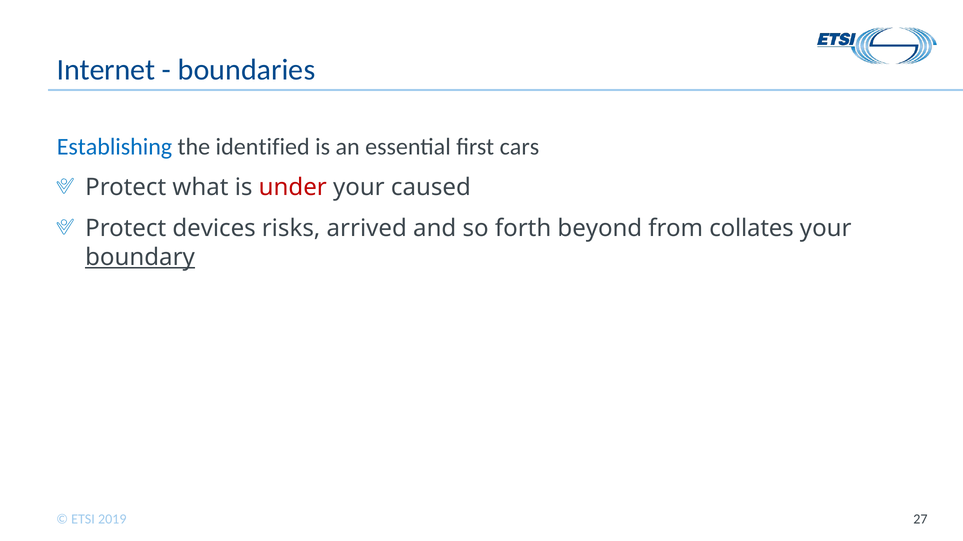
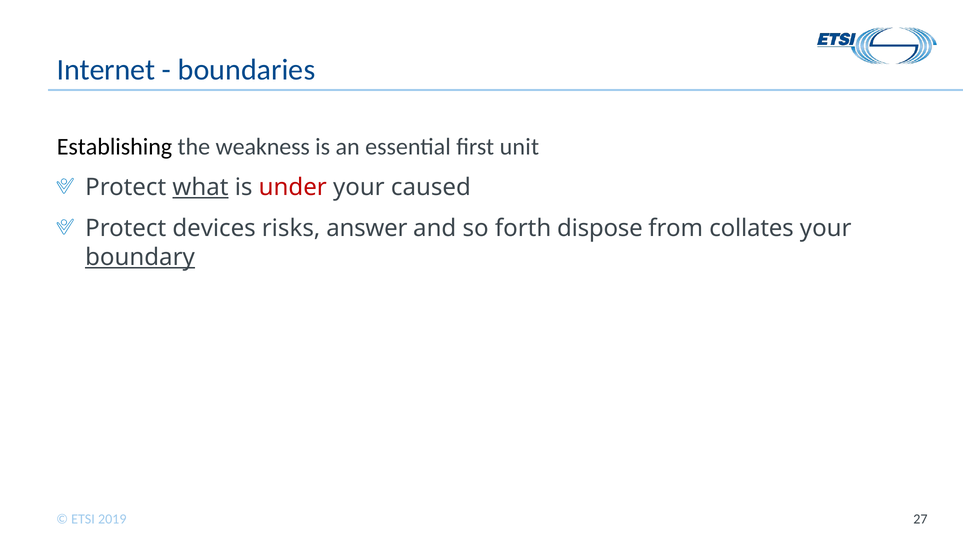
Establishing colour: blue -> black (114, 147)
identified: identified -> weakness (263, 147)
cars: cars -> unit (519, 147)
what underline: none -> present (200, 188)
arrived: arrived -> answer (367, 229)
beyond: beyond -> dispose (600, 229)
